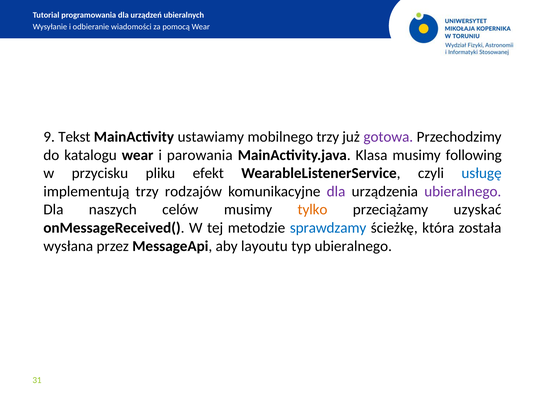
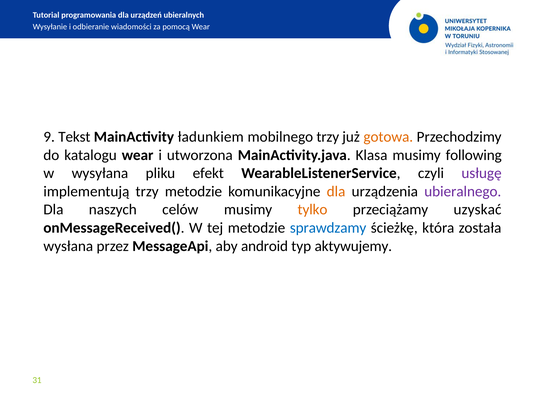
ustawiamy: ustawiamy -> ładunkiem (211, 137)
gotowa colour: purple -> orange (388, 137)
parowania: parowania -> utworzona (200, 155)
przycisku: przycisku -> wysyłana (100, 173)
usługę colour: blue -> purple (482, 173)
trzy rodzajów: rodzajów -> metodzie (193, 191)
dla colour: purple -> orange (336, 191)
layoutu: layoutu -> android (265, 246)
typ ubieralnego: ubieralnego -> aktywujemy (353, 246)
